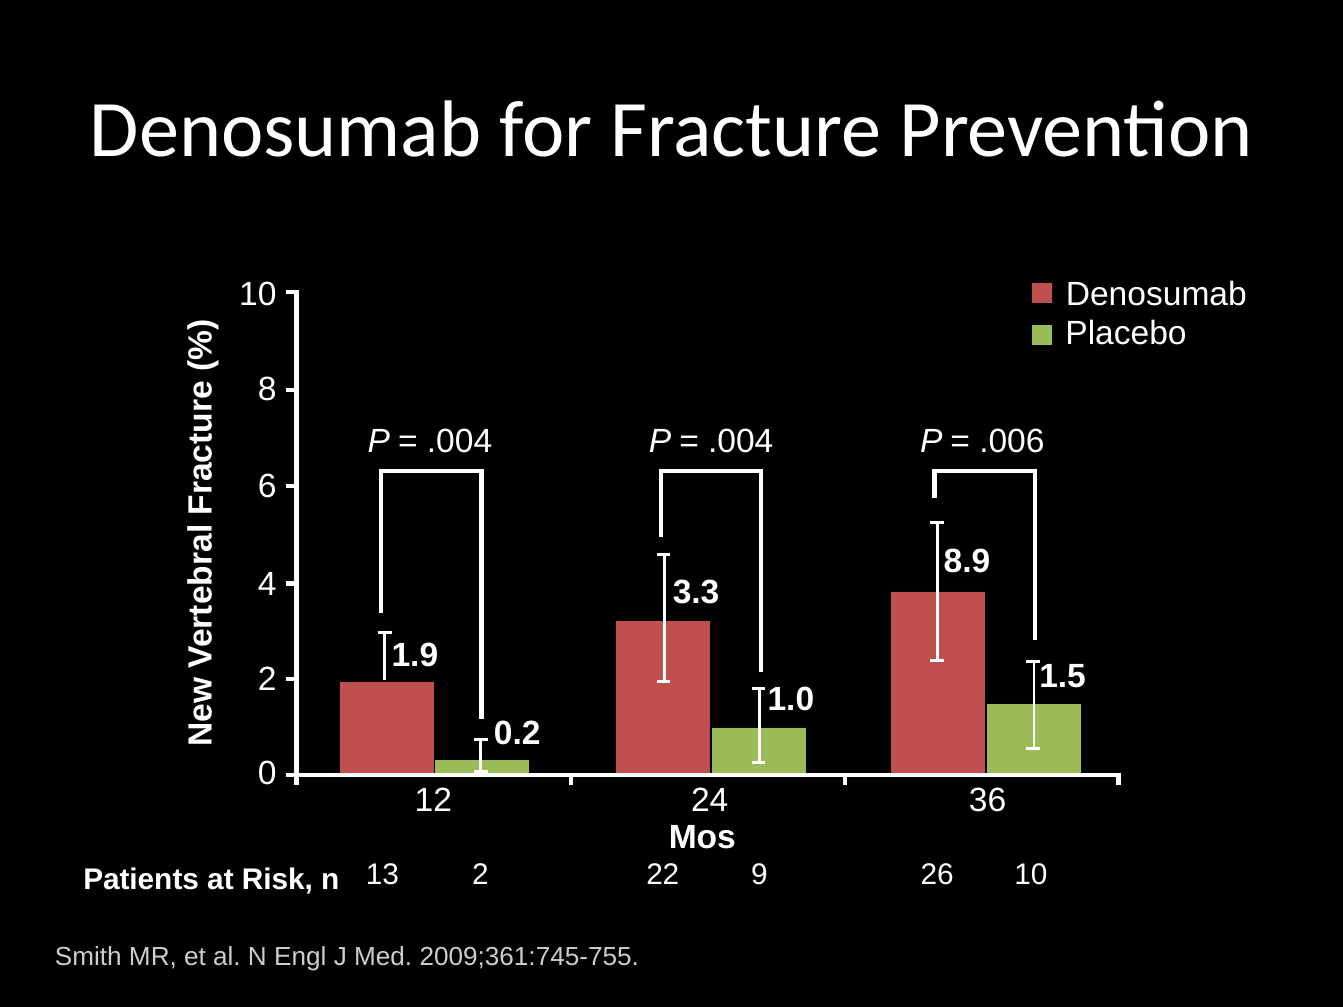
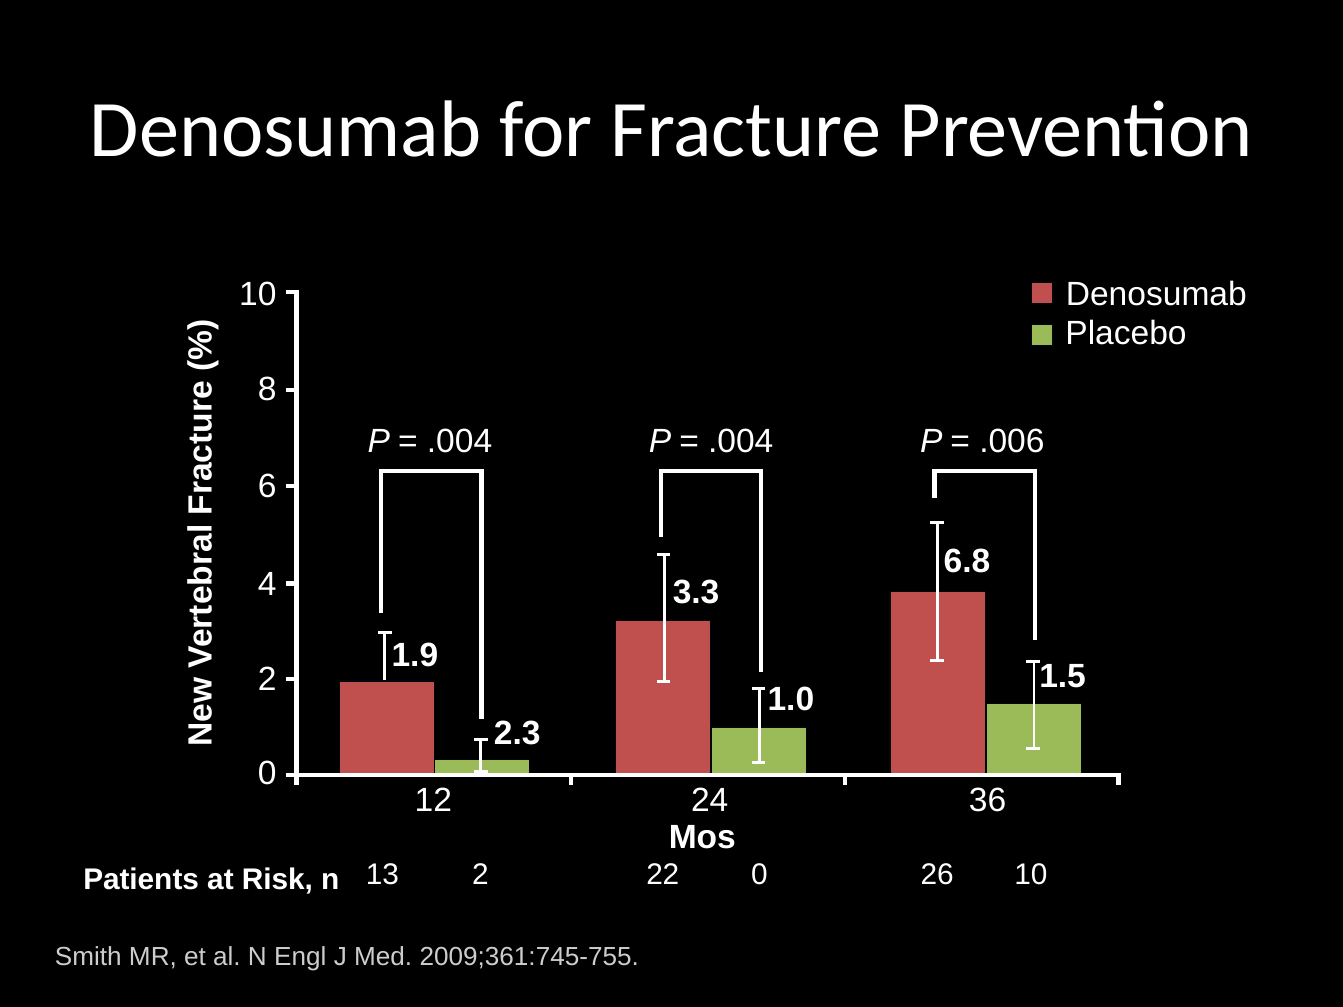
8.9: 8.9 -> 6.8 (967, 561)
0.2: 0.2 -> 2.3 (517, 734)
22 9: 9 -> 0 (759, 875)
